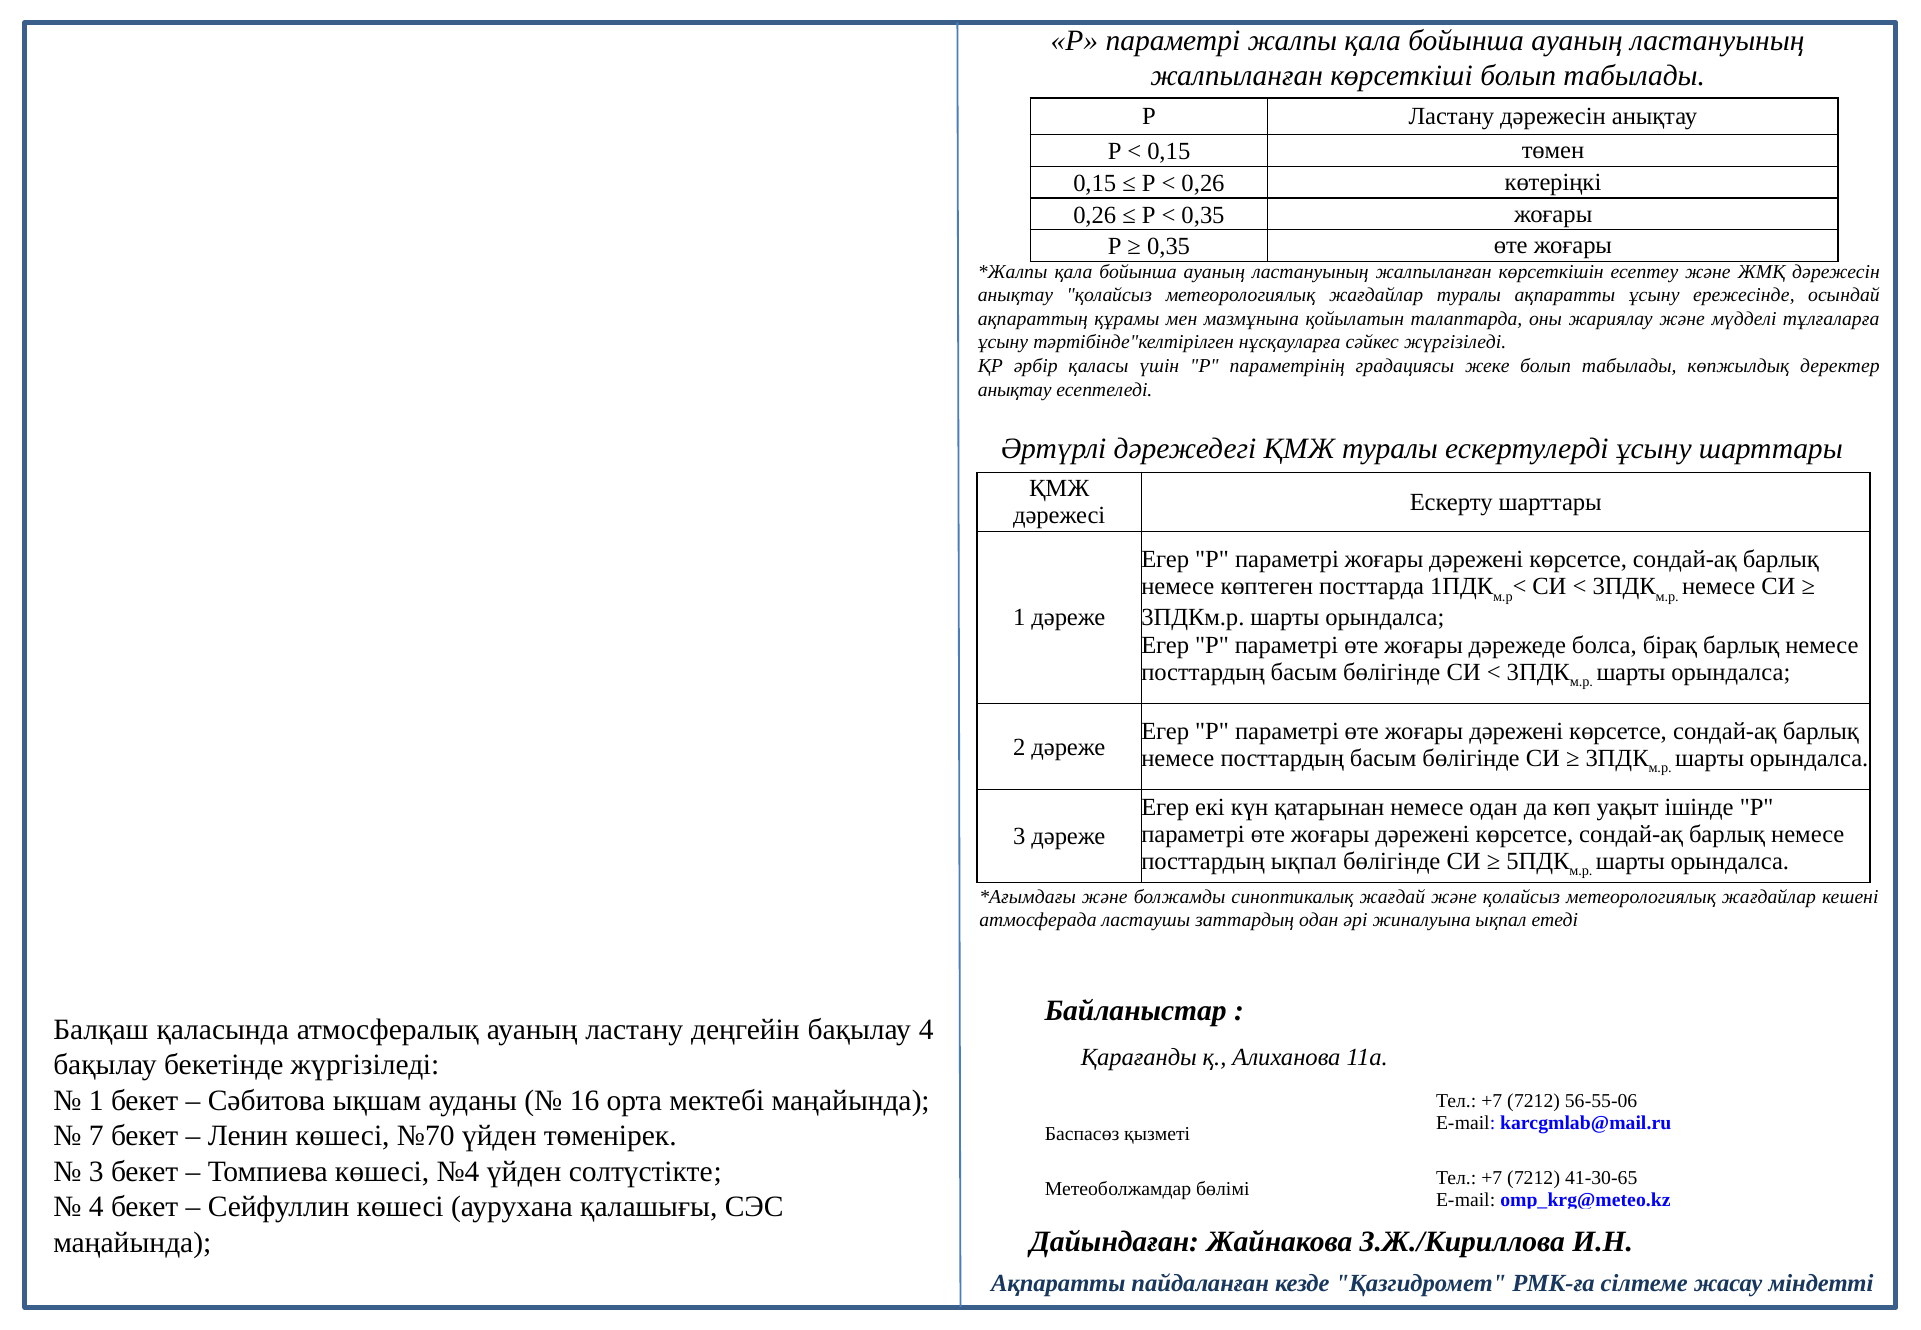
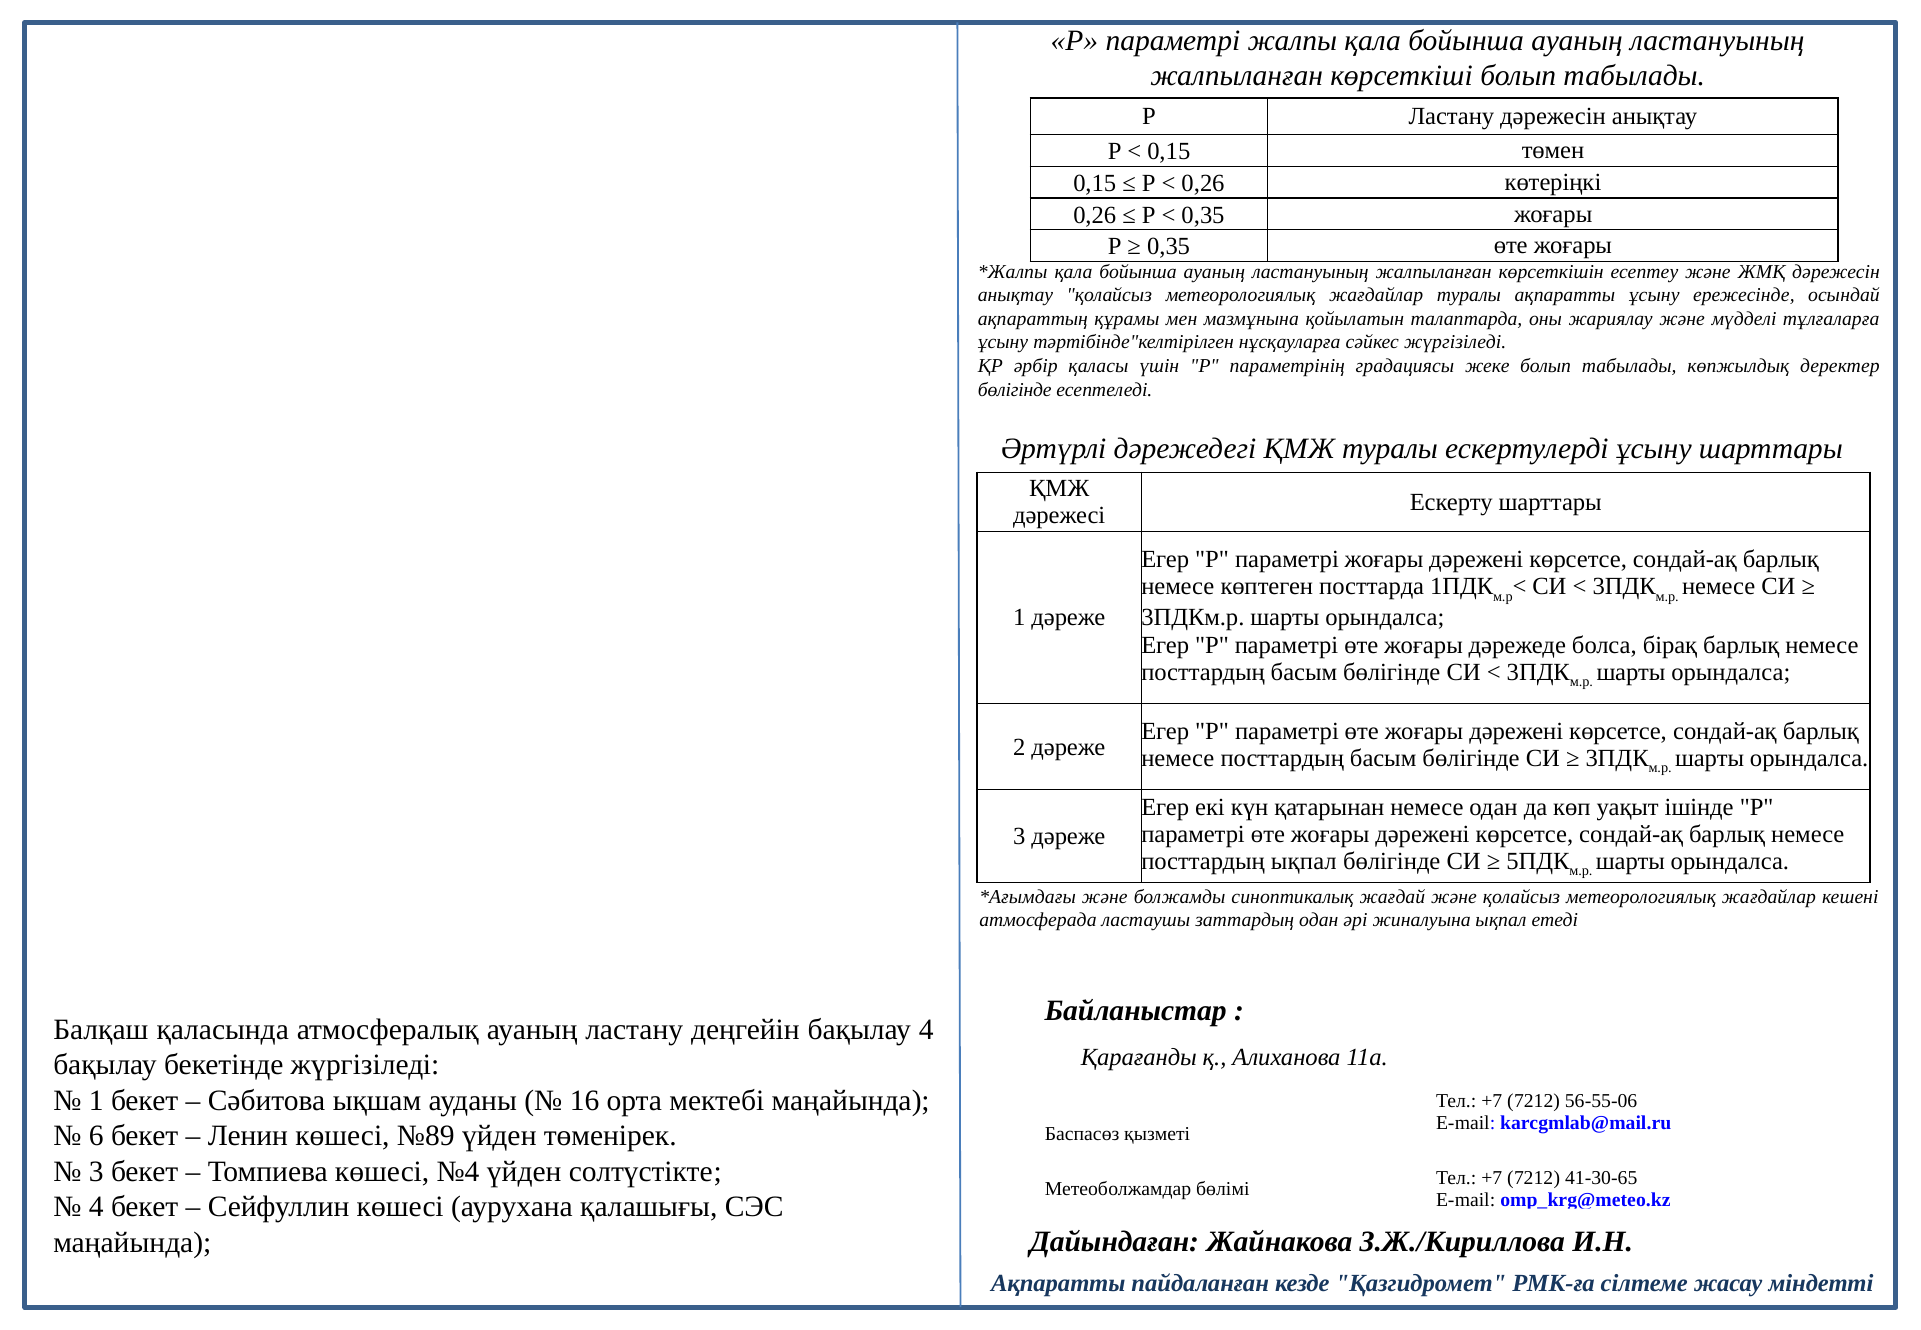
анықтау: анықтау -> бөлігінде (1015, 390)
7: 7 -> 6 (96, 1136)
№70: №70 -> №89 (426, 1136)
